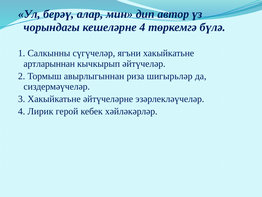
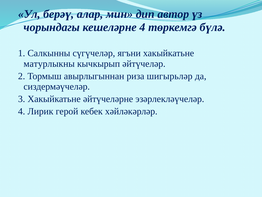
артларыннан: артларыннан -> матурлыкны (49, 64)
